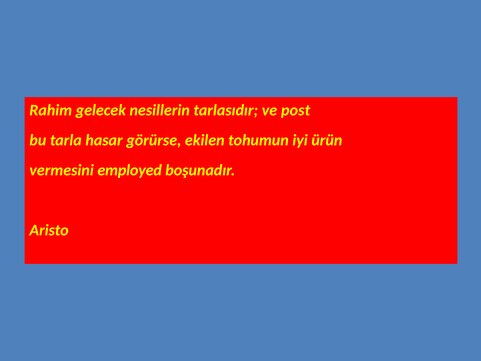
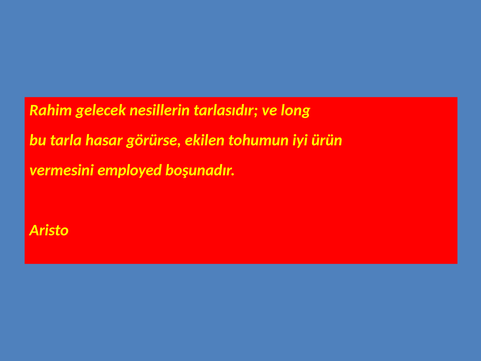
post: post -> long (296, 110)
